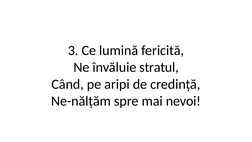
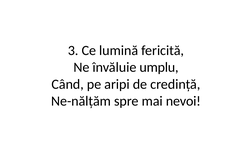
stratul: stratul -> umplu (159, 67)
